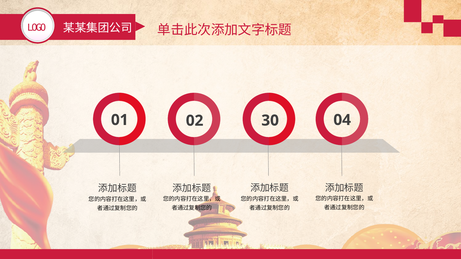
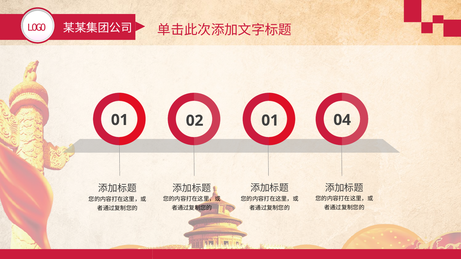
01 30: 30 -> 01 (270, 121)
